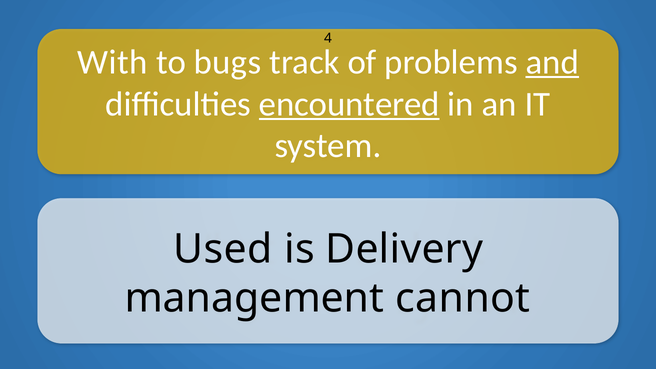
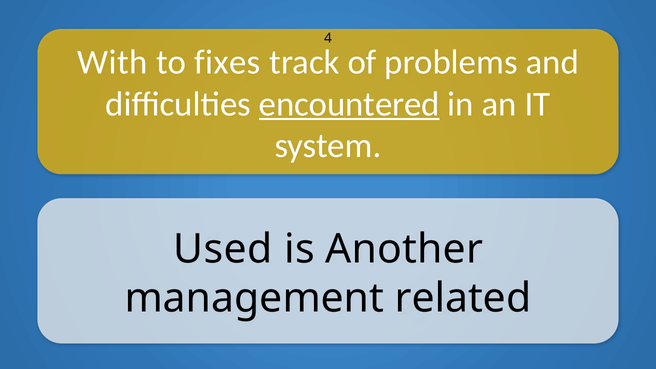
bugs: bugs -> fixes (227, 62)
and underline: present -> none (552, 62)
Delivery: Delivery -> Another (404, 249)
cannot: cannot -> related (463, 298)
